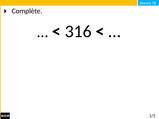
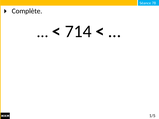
316: 316 -> 714 (78, 31)
